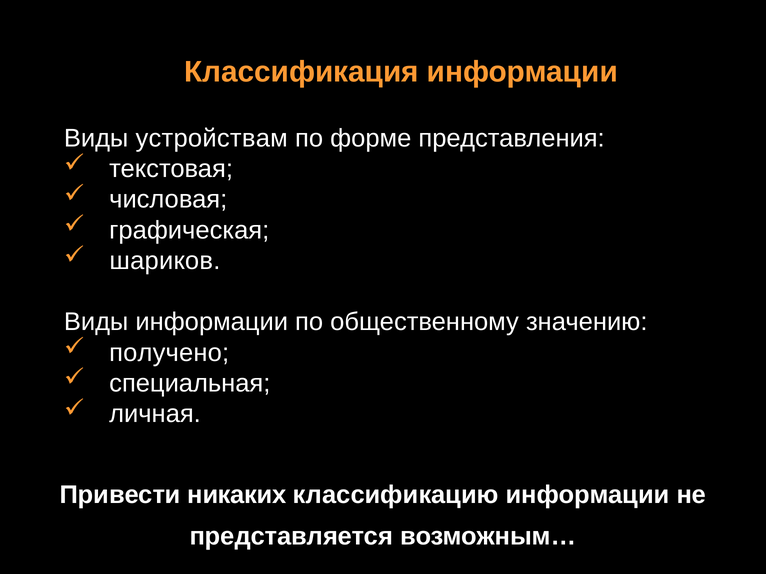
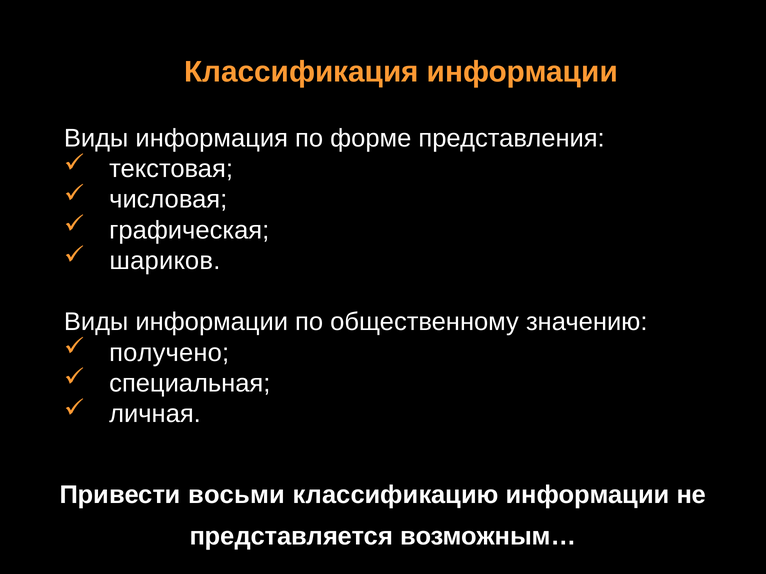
устройствам: устройствам -> информация (212, 138)
никаких: никаких -> восьми (237, 495)
